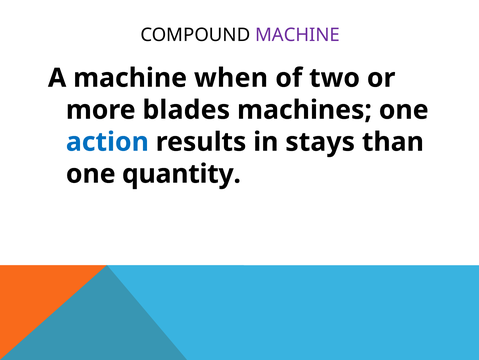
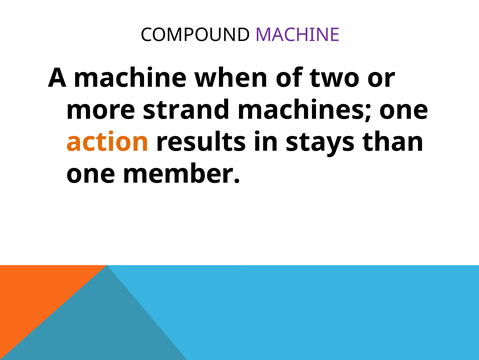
blades: blades -> strand (186, 110)
action colour: blue -> orange (107, 142)
quantity: quantity -> member (181, 174)
